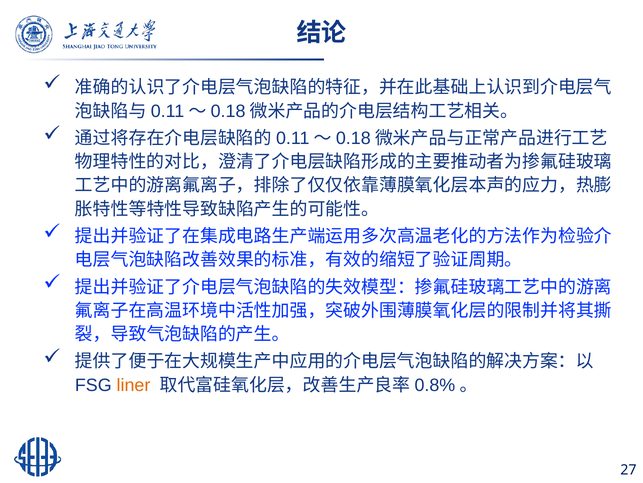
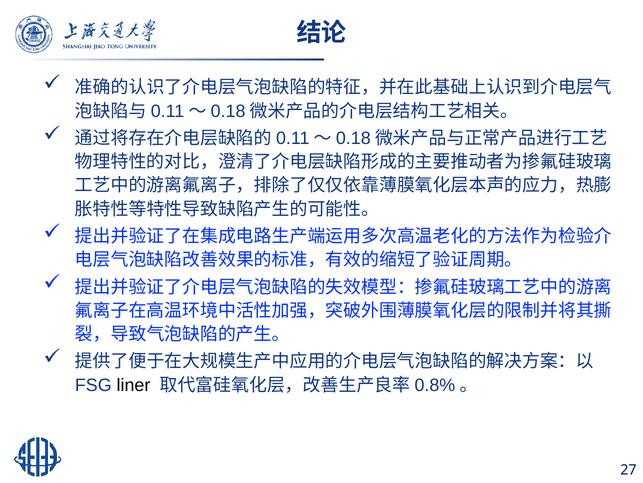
liner colour: orange -> black (133, 385)
